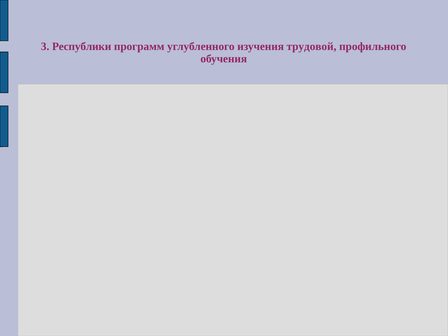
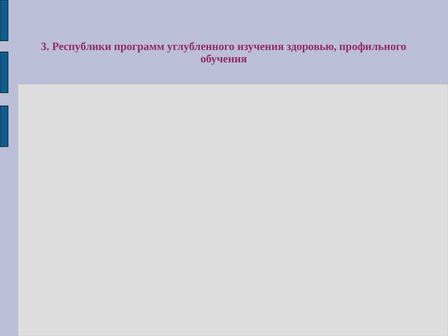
трудовой: трудовой -> здоровью (312, 46)
